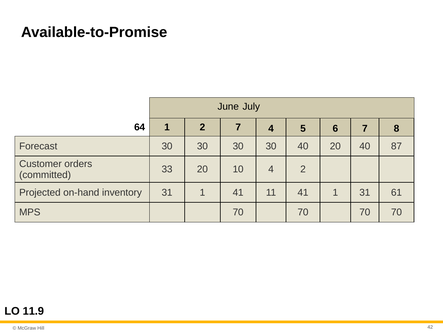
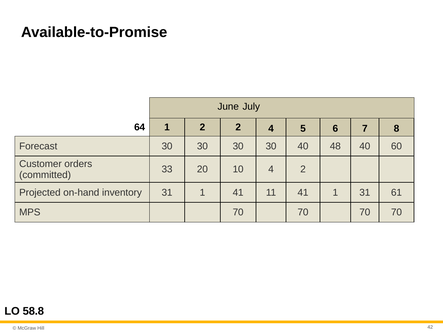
2 7: 7 -> 2 (238, 127)
40 20: 20 -> 48 (335, 146)
87: 87 -> 60 (397, 146)
11.9: 11.9 -> 58.8 (33, 312)
